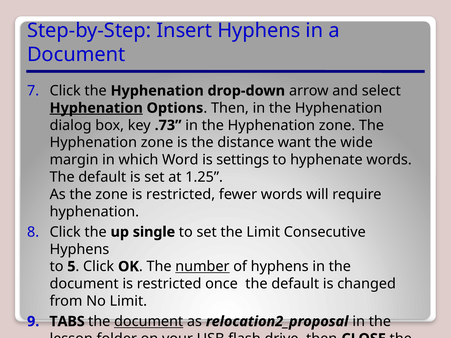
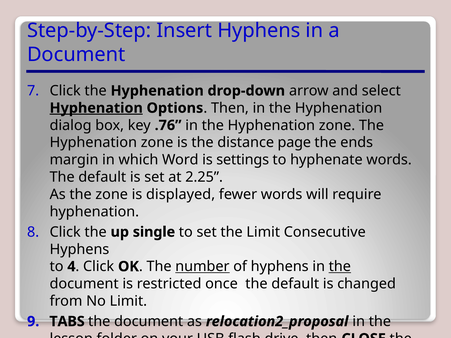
.73: .73 -> .76 (168, 125)
want: want -> page (294, 143)
wide: wide -> ends (357, 143)
1.25: 1.25 -> 2.25 (204, 177)
zone is restricted: restricted -> displayed (181, 194)
5: 5 -> 4 (71, 267)
the underline: none -> present (340, 267)
document underline: present -> none (149, 322)
